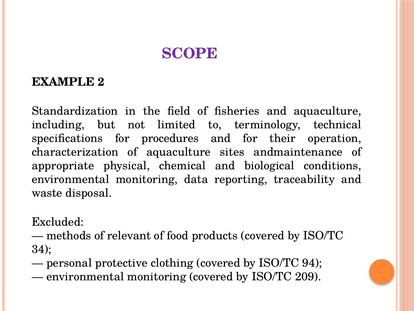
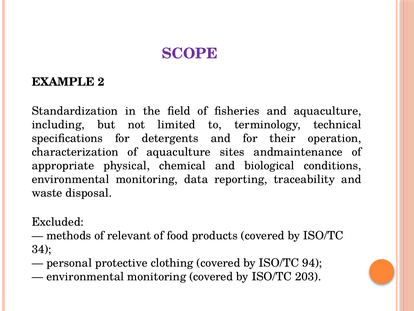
procedures: procedures -> detergents (170, 138)
209: 209 -> 203 (308, 276)
